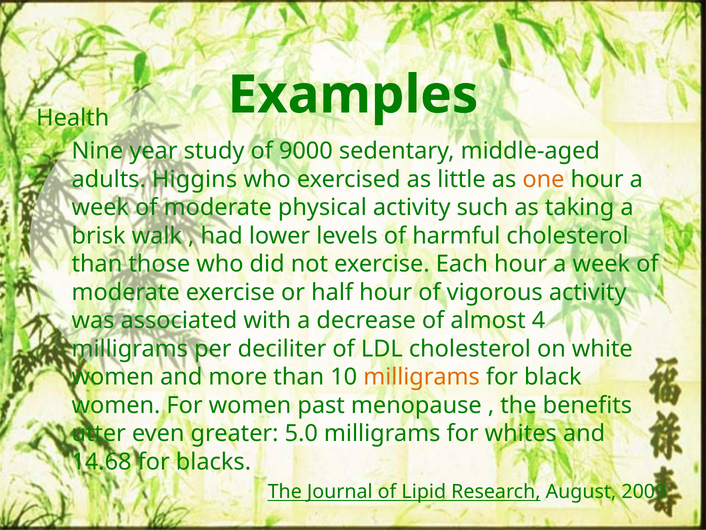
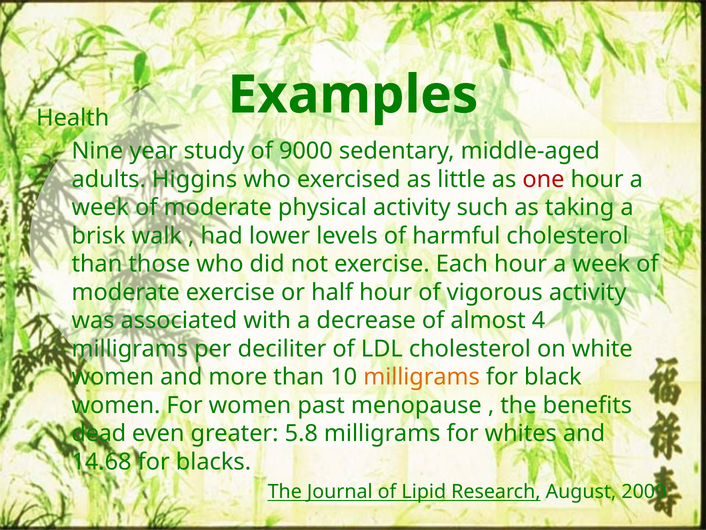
one colour: orange -> red (543, 179)
utter: utter -> dead (99, 433)
5.0: 5.0 -> 5.8 (301, 433)
